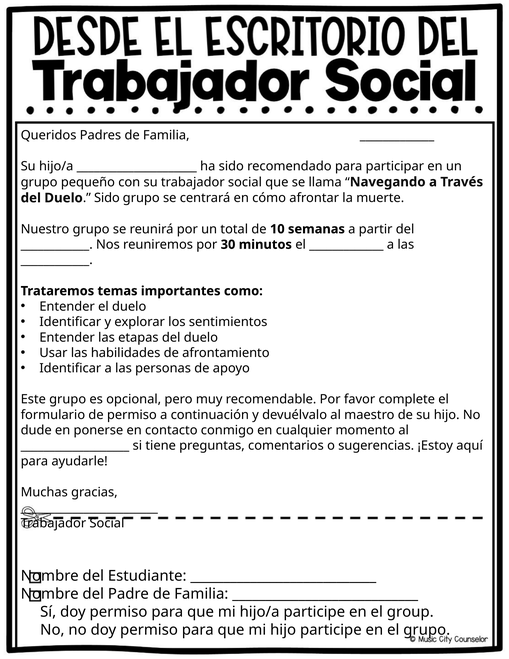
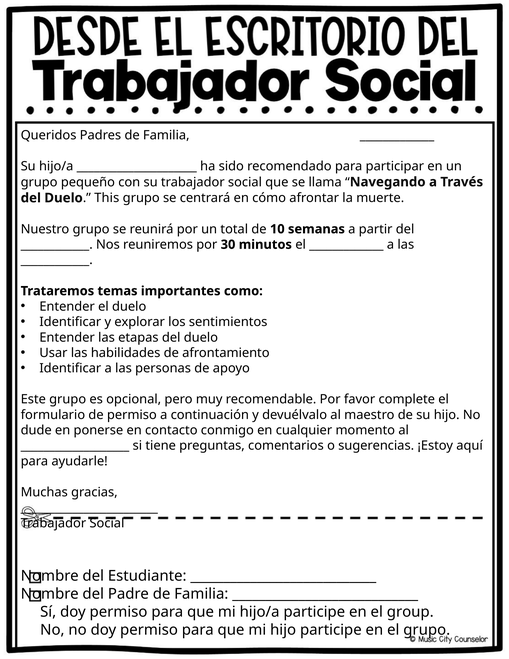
Duelo Sido: Sido -> This (107, 198)
